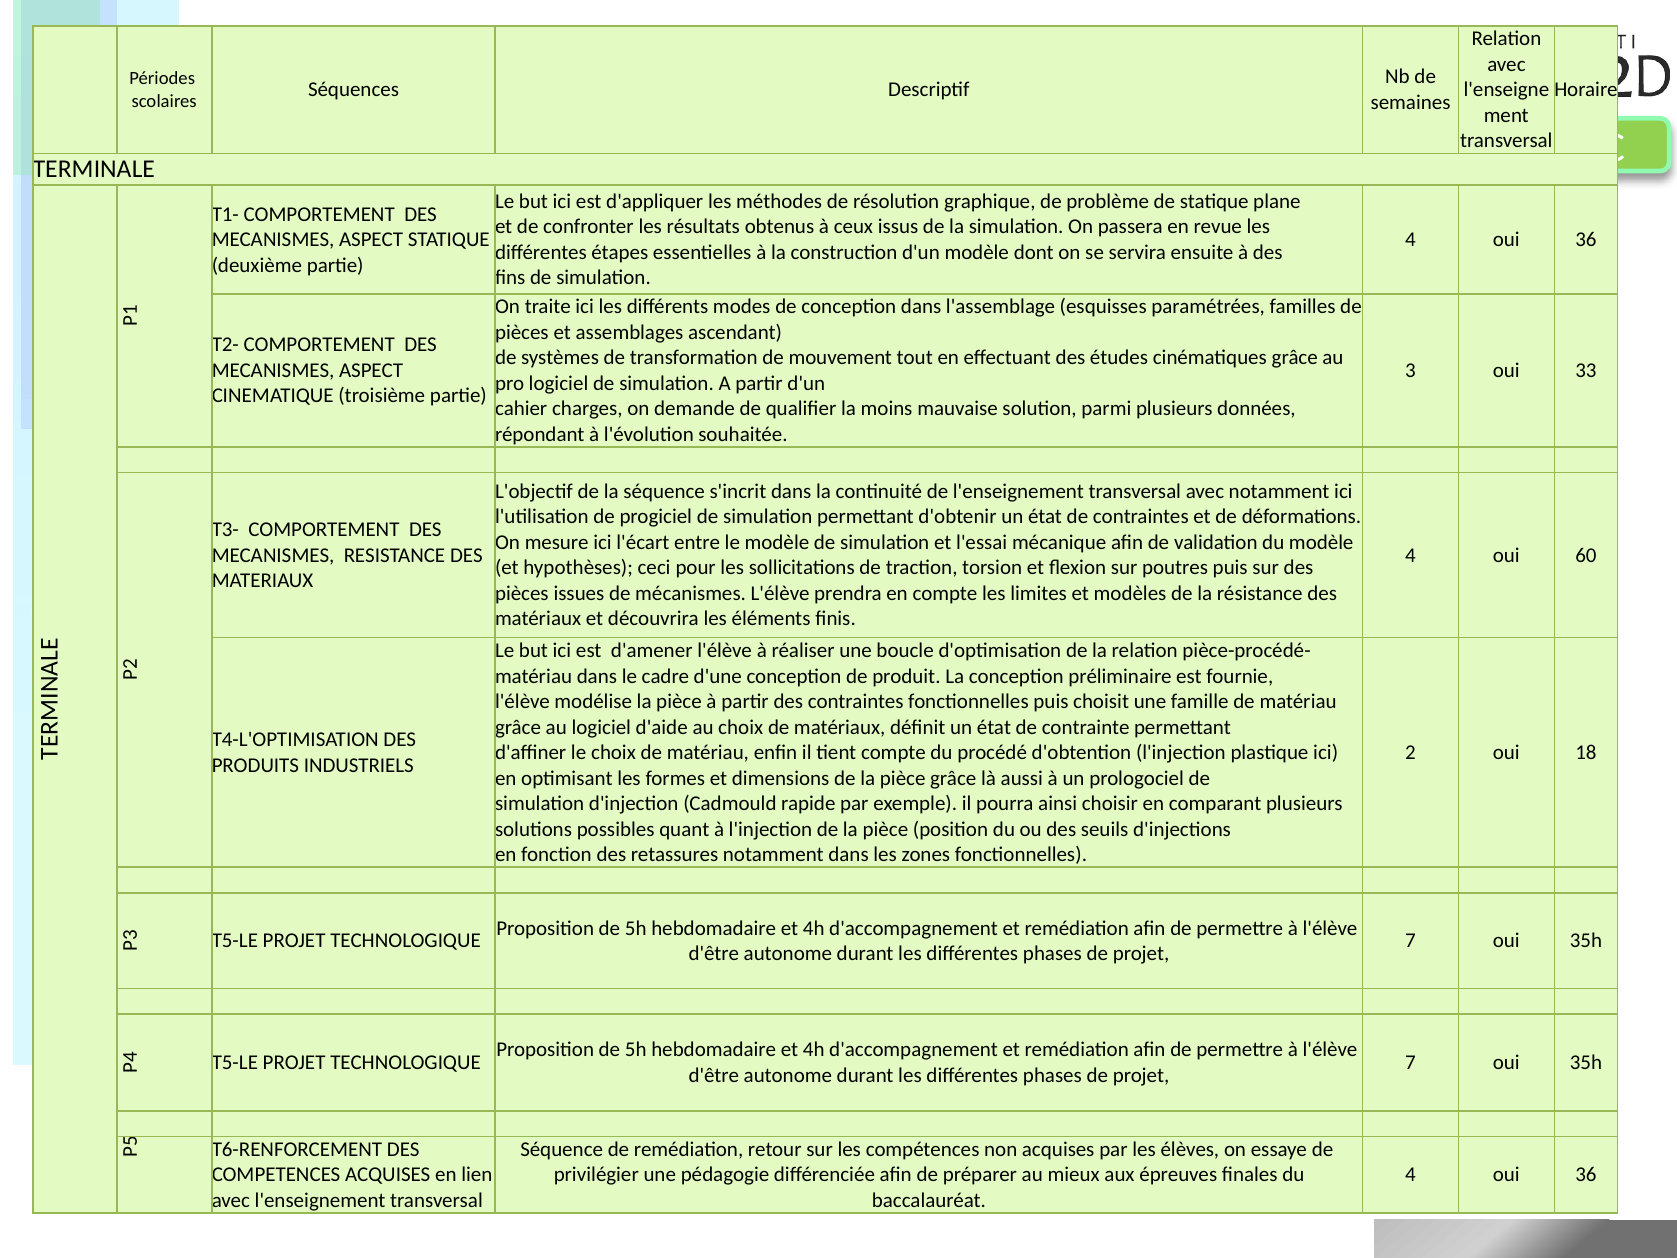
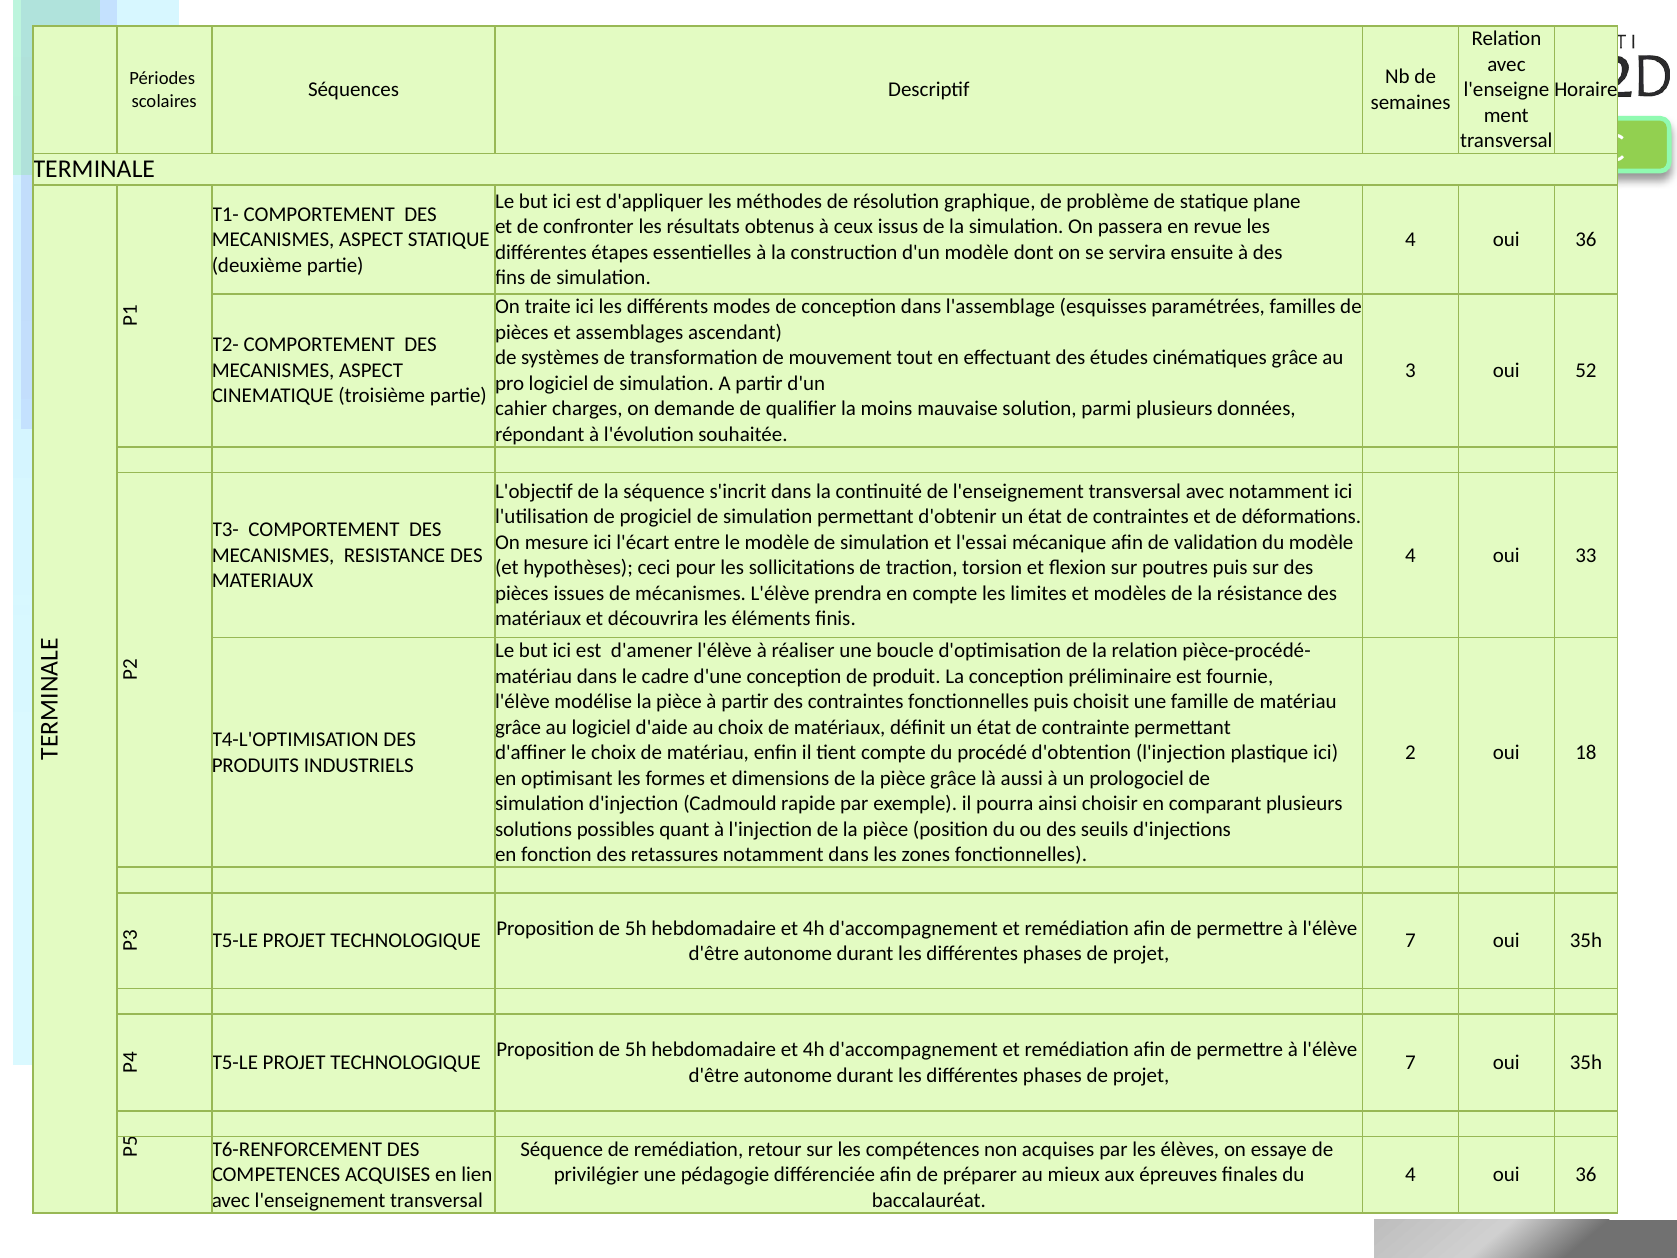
33: 33 -> 52 (1586, 370)
60: 60 -> 33 (1586, 555)
